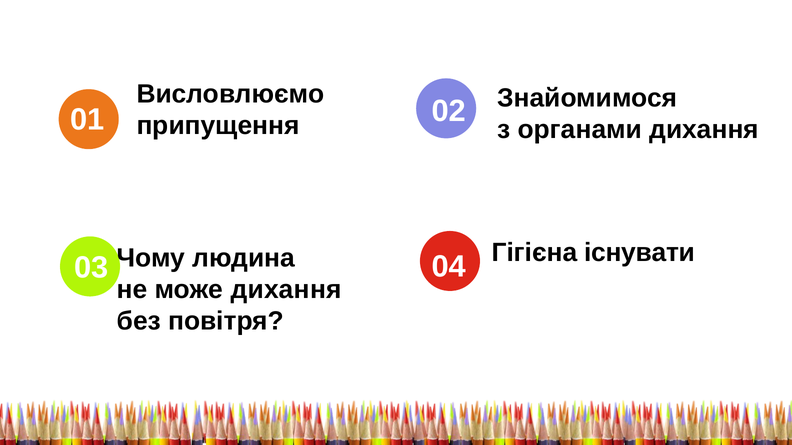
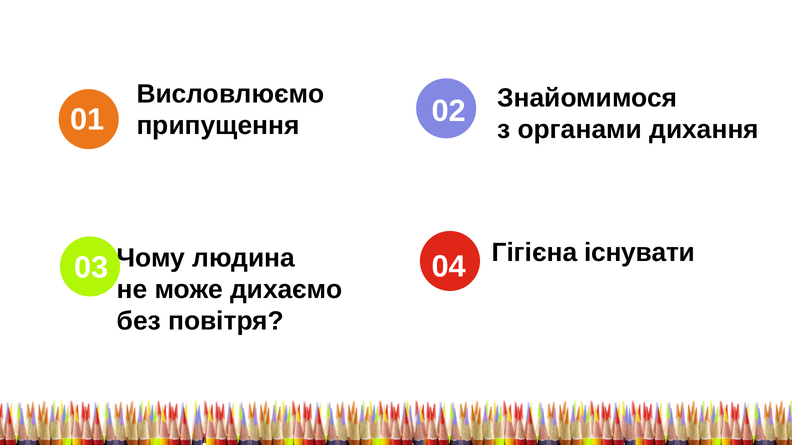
може дихання: дихання -> дихаємо (286, 290)
